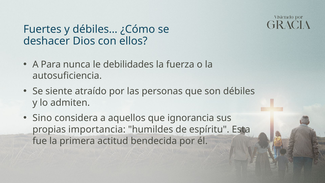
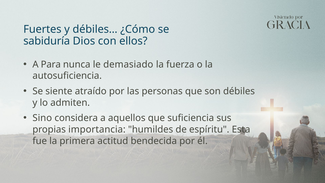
deshacer: deshacer -> sabiduría (47, 41)
debilidades: debilidades -> demasiado (128, 64)
ignorancia: ignorancia -> suficiencia (191, 118)
